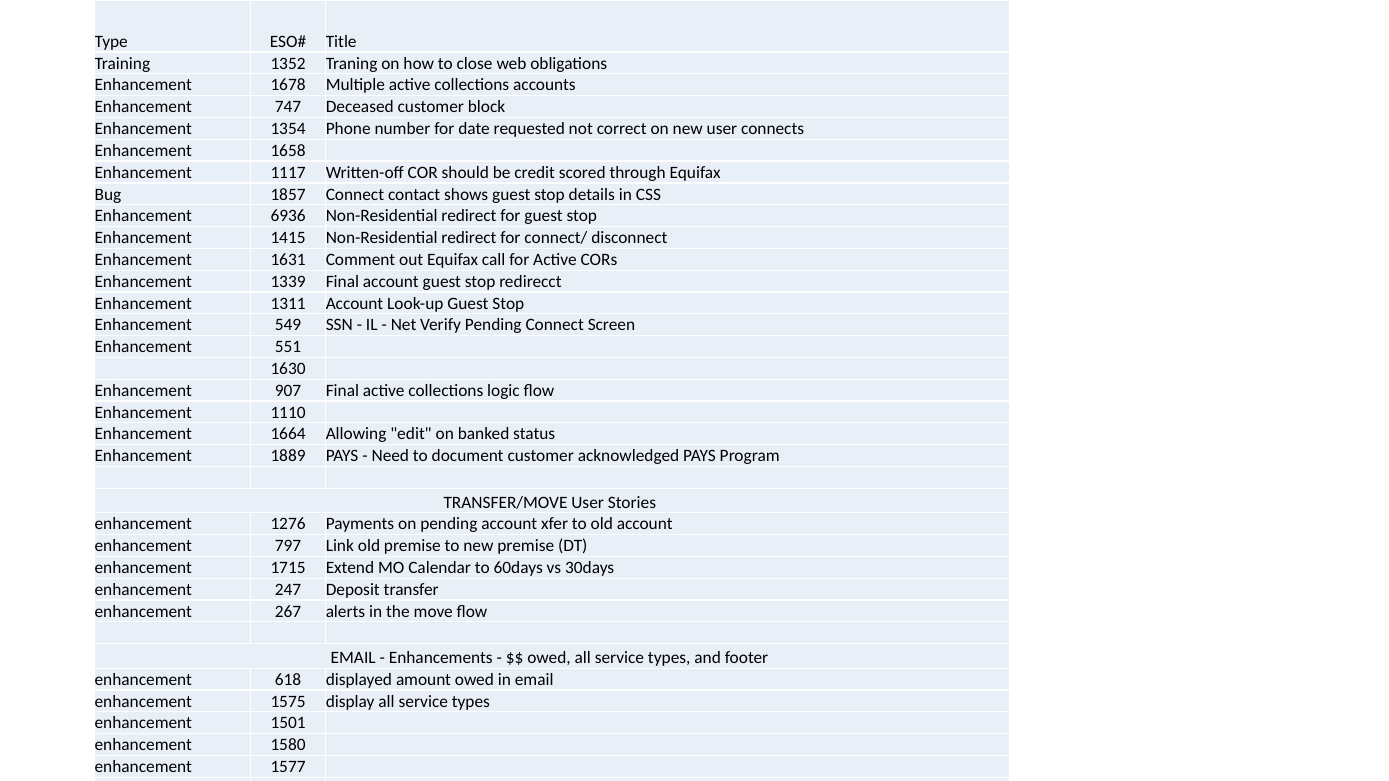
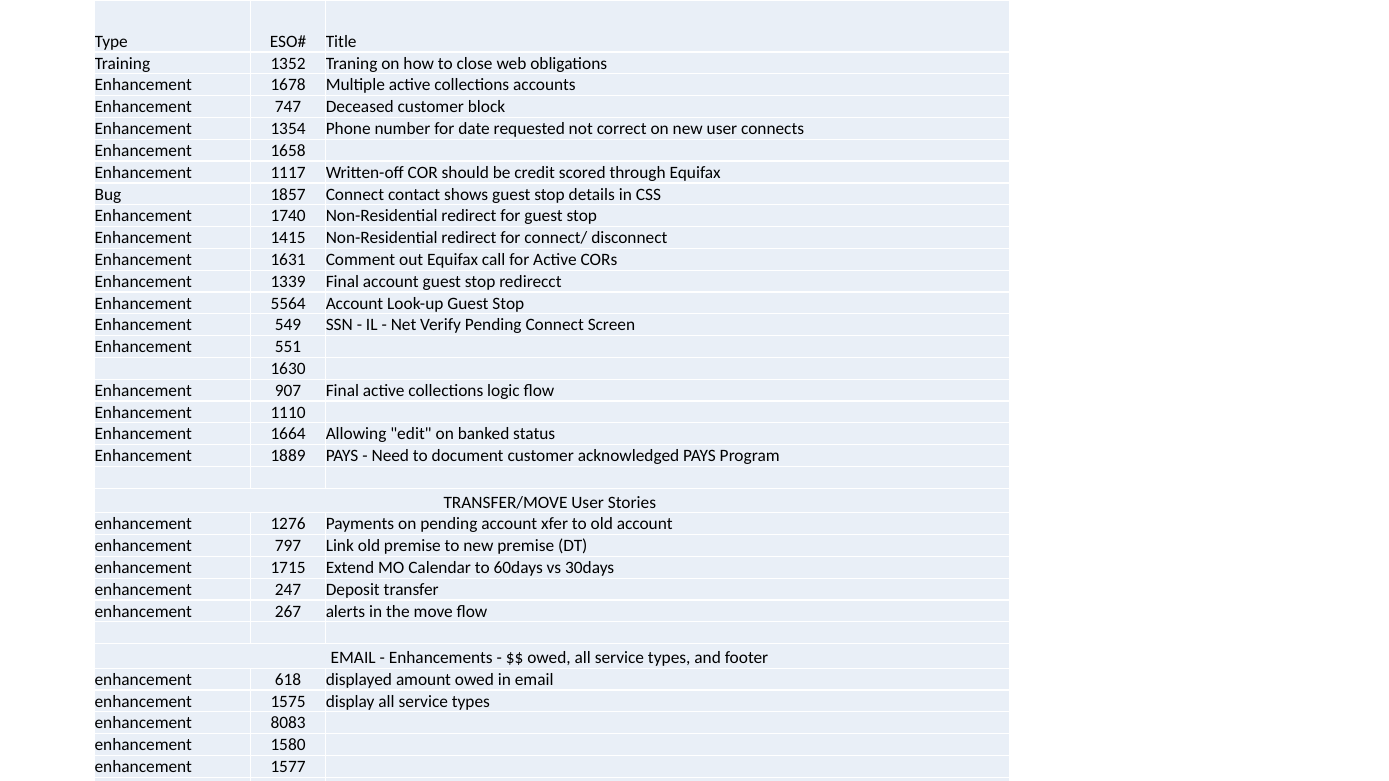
6936: 6936 -> 1740 (288, 216)
1311: 1311 -> 5564 (288, 303)
1501: 1501 -> 8083 (288, 723)
